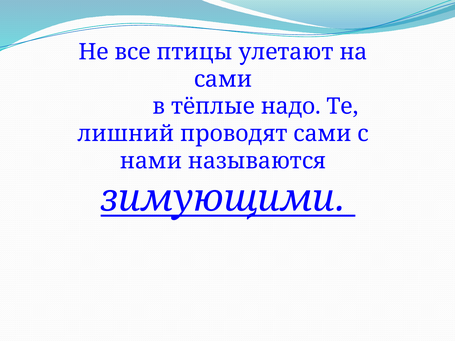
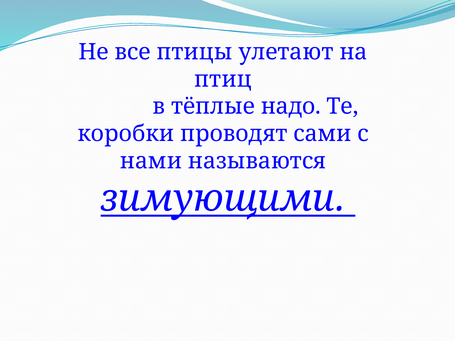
сами: сами -> птиц (223, 79)
лишний: лишний -> коробки (126, 134)
